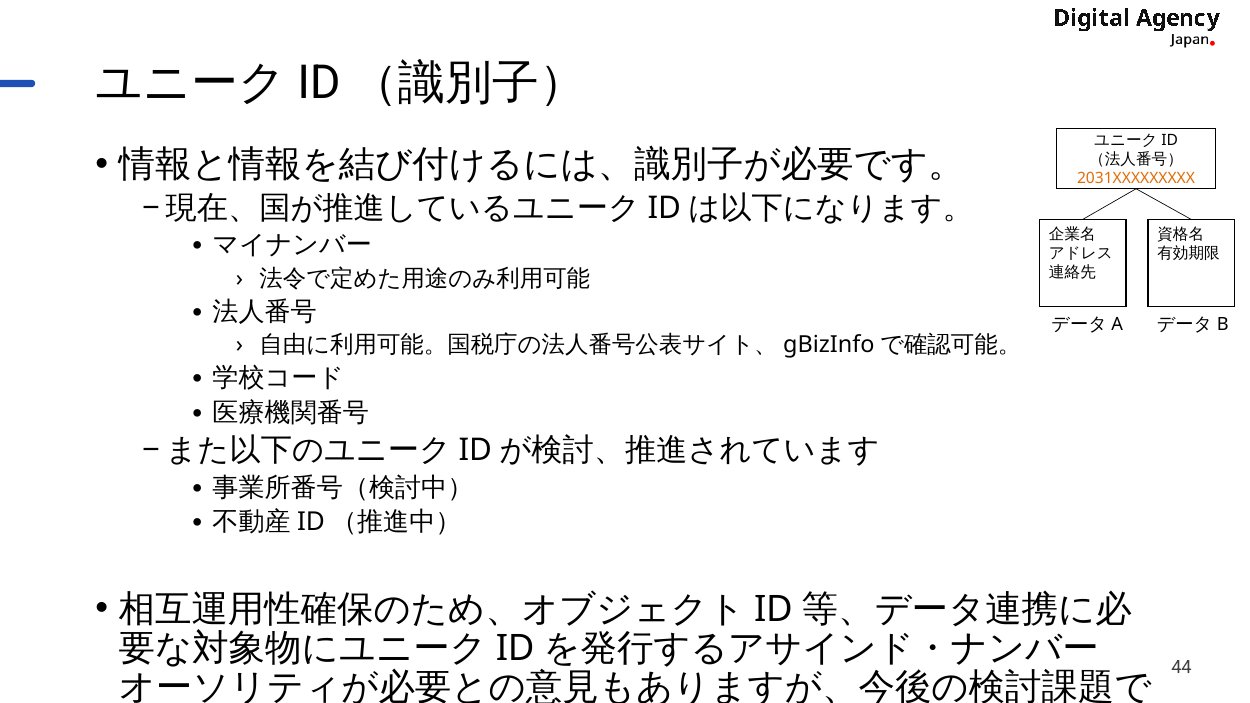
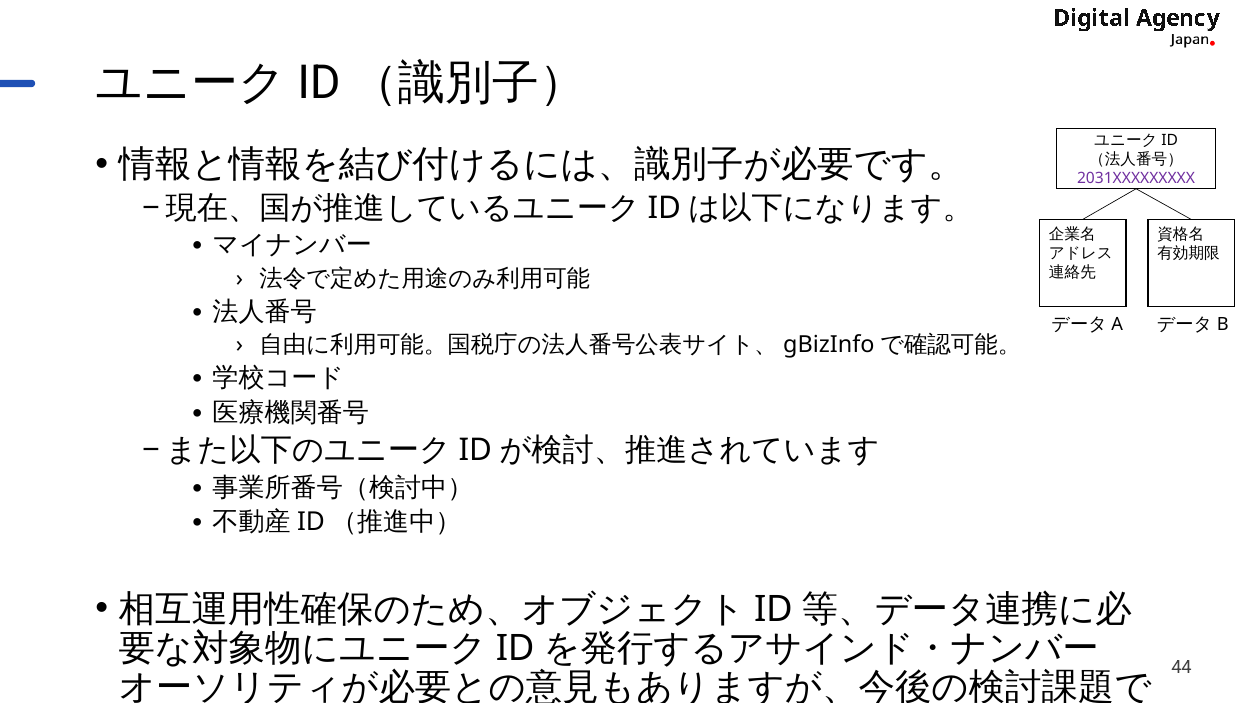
2031XXXXXXXXX colour: orange -> purple (1136, 178)
